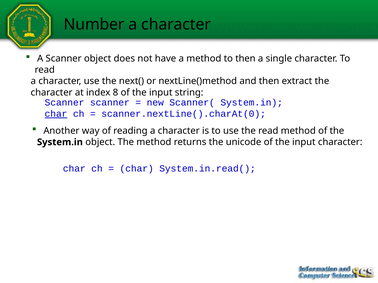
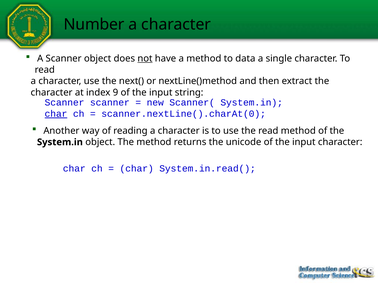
not underline: none -> present (145, 59)
to then: then -> data (245, 59)
8: 8 -> 9 (115, 93)
